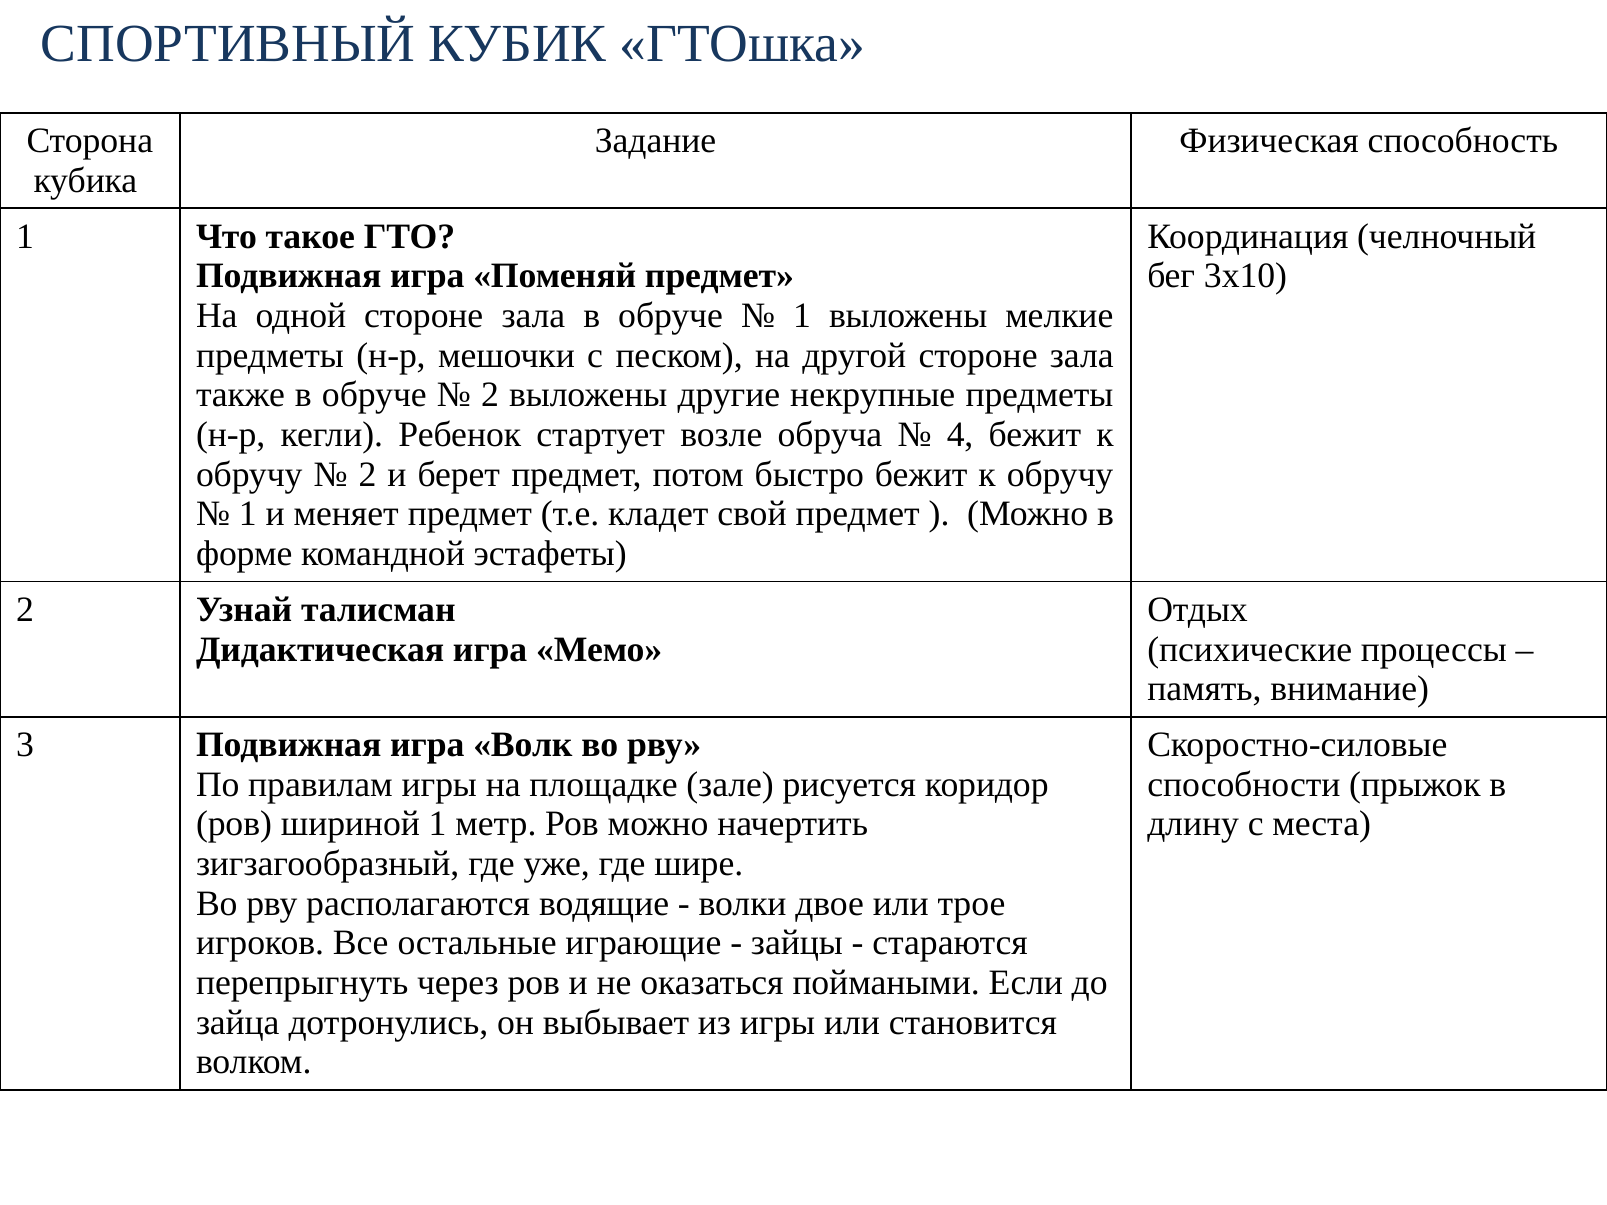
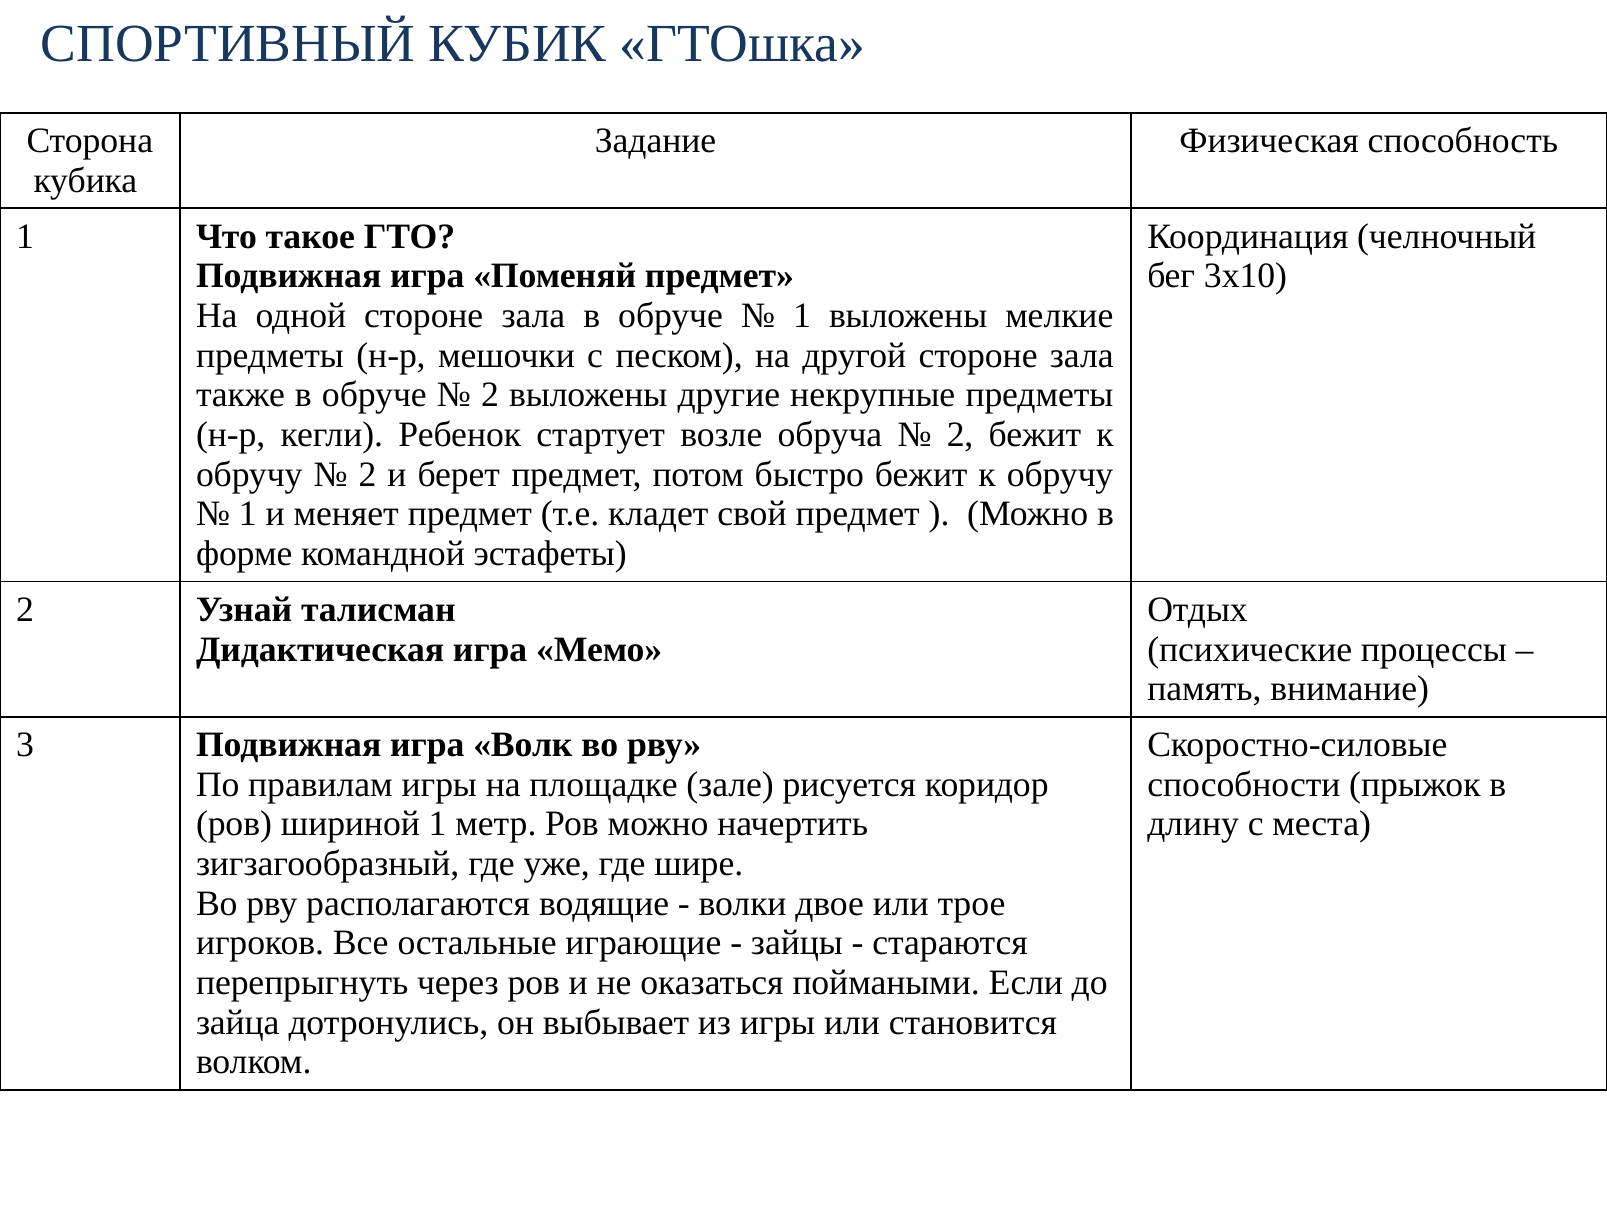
4: 4 -> 2 (960, 435)
